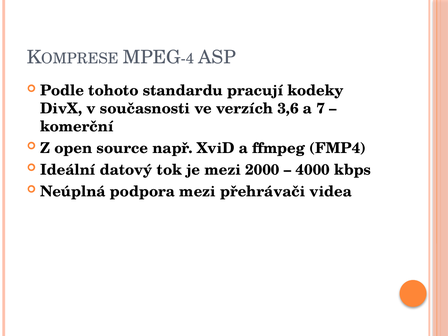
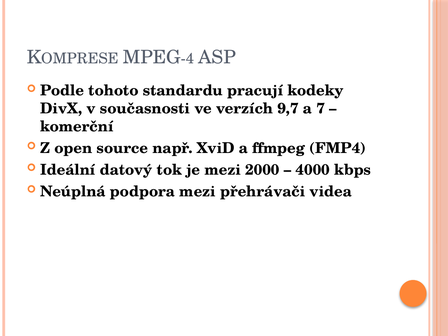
3,6: 3,6 -> 9,7 (288, 109)
